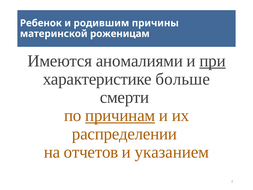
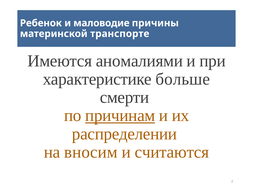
родившим: родившим -> маловодие (101, 23)
роженицам: роженицам -> транспорте (120, 34)
при underline: present -> none (213, 61)
отчетов: отчетов -> вносим (91, 152)
указанием: указанием -> считаются (172, 152)
